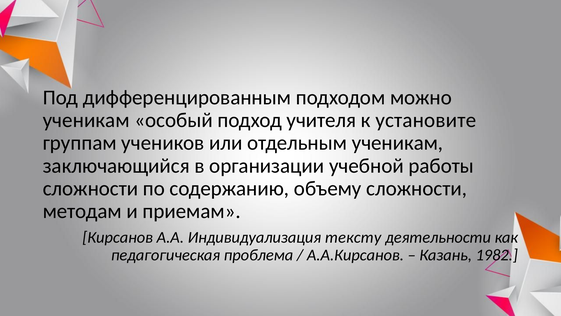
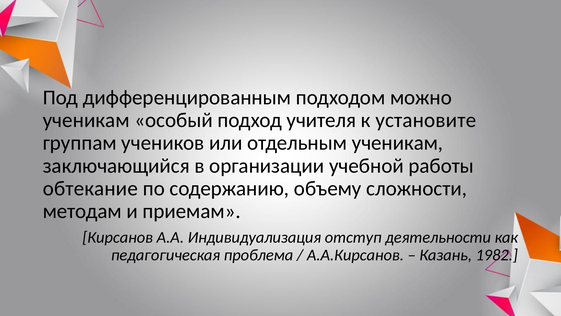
сложности: сложности -> обтекание (90, 188)
тексту: тексту -> отступ (353, 237)
